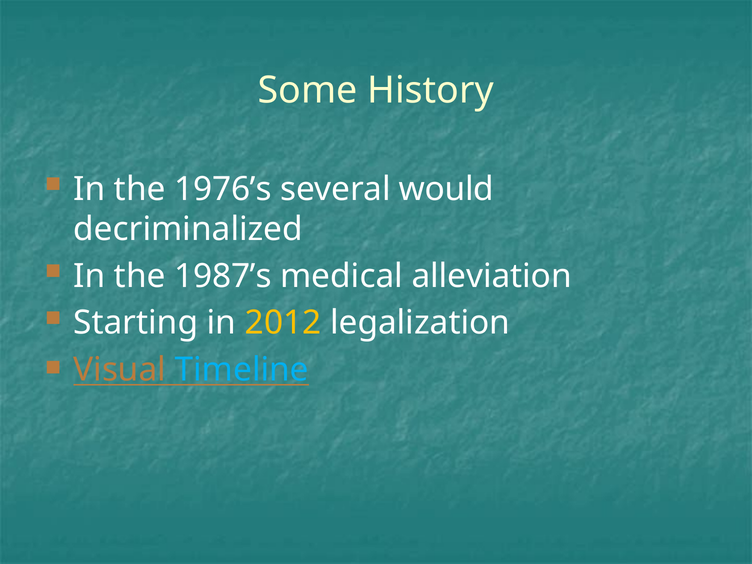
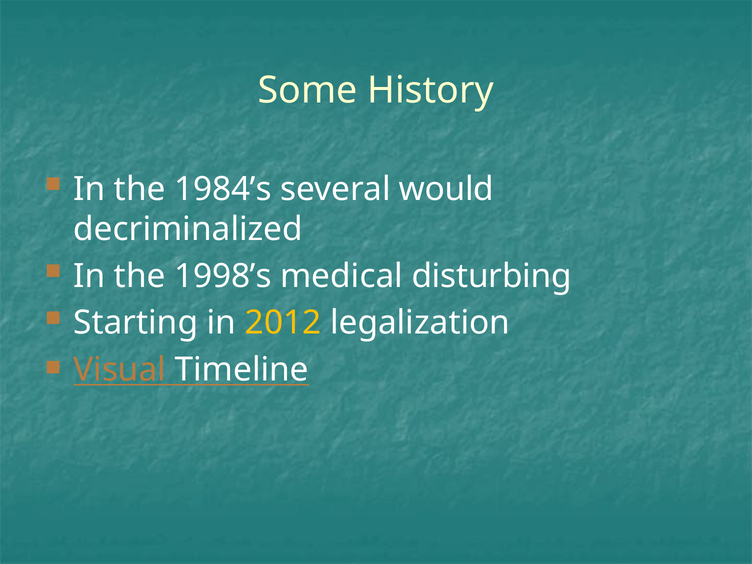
1976’s: 1976’s -> 1984’s (223, 189)
1987’s: 1987’s -> 1998’s (223, 276)
alleviation: alleviation -> disturbing (492, 276)
Timeline colour: light blue -> white (242, 370)
